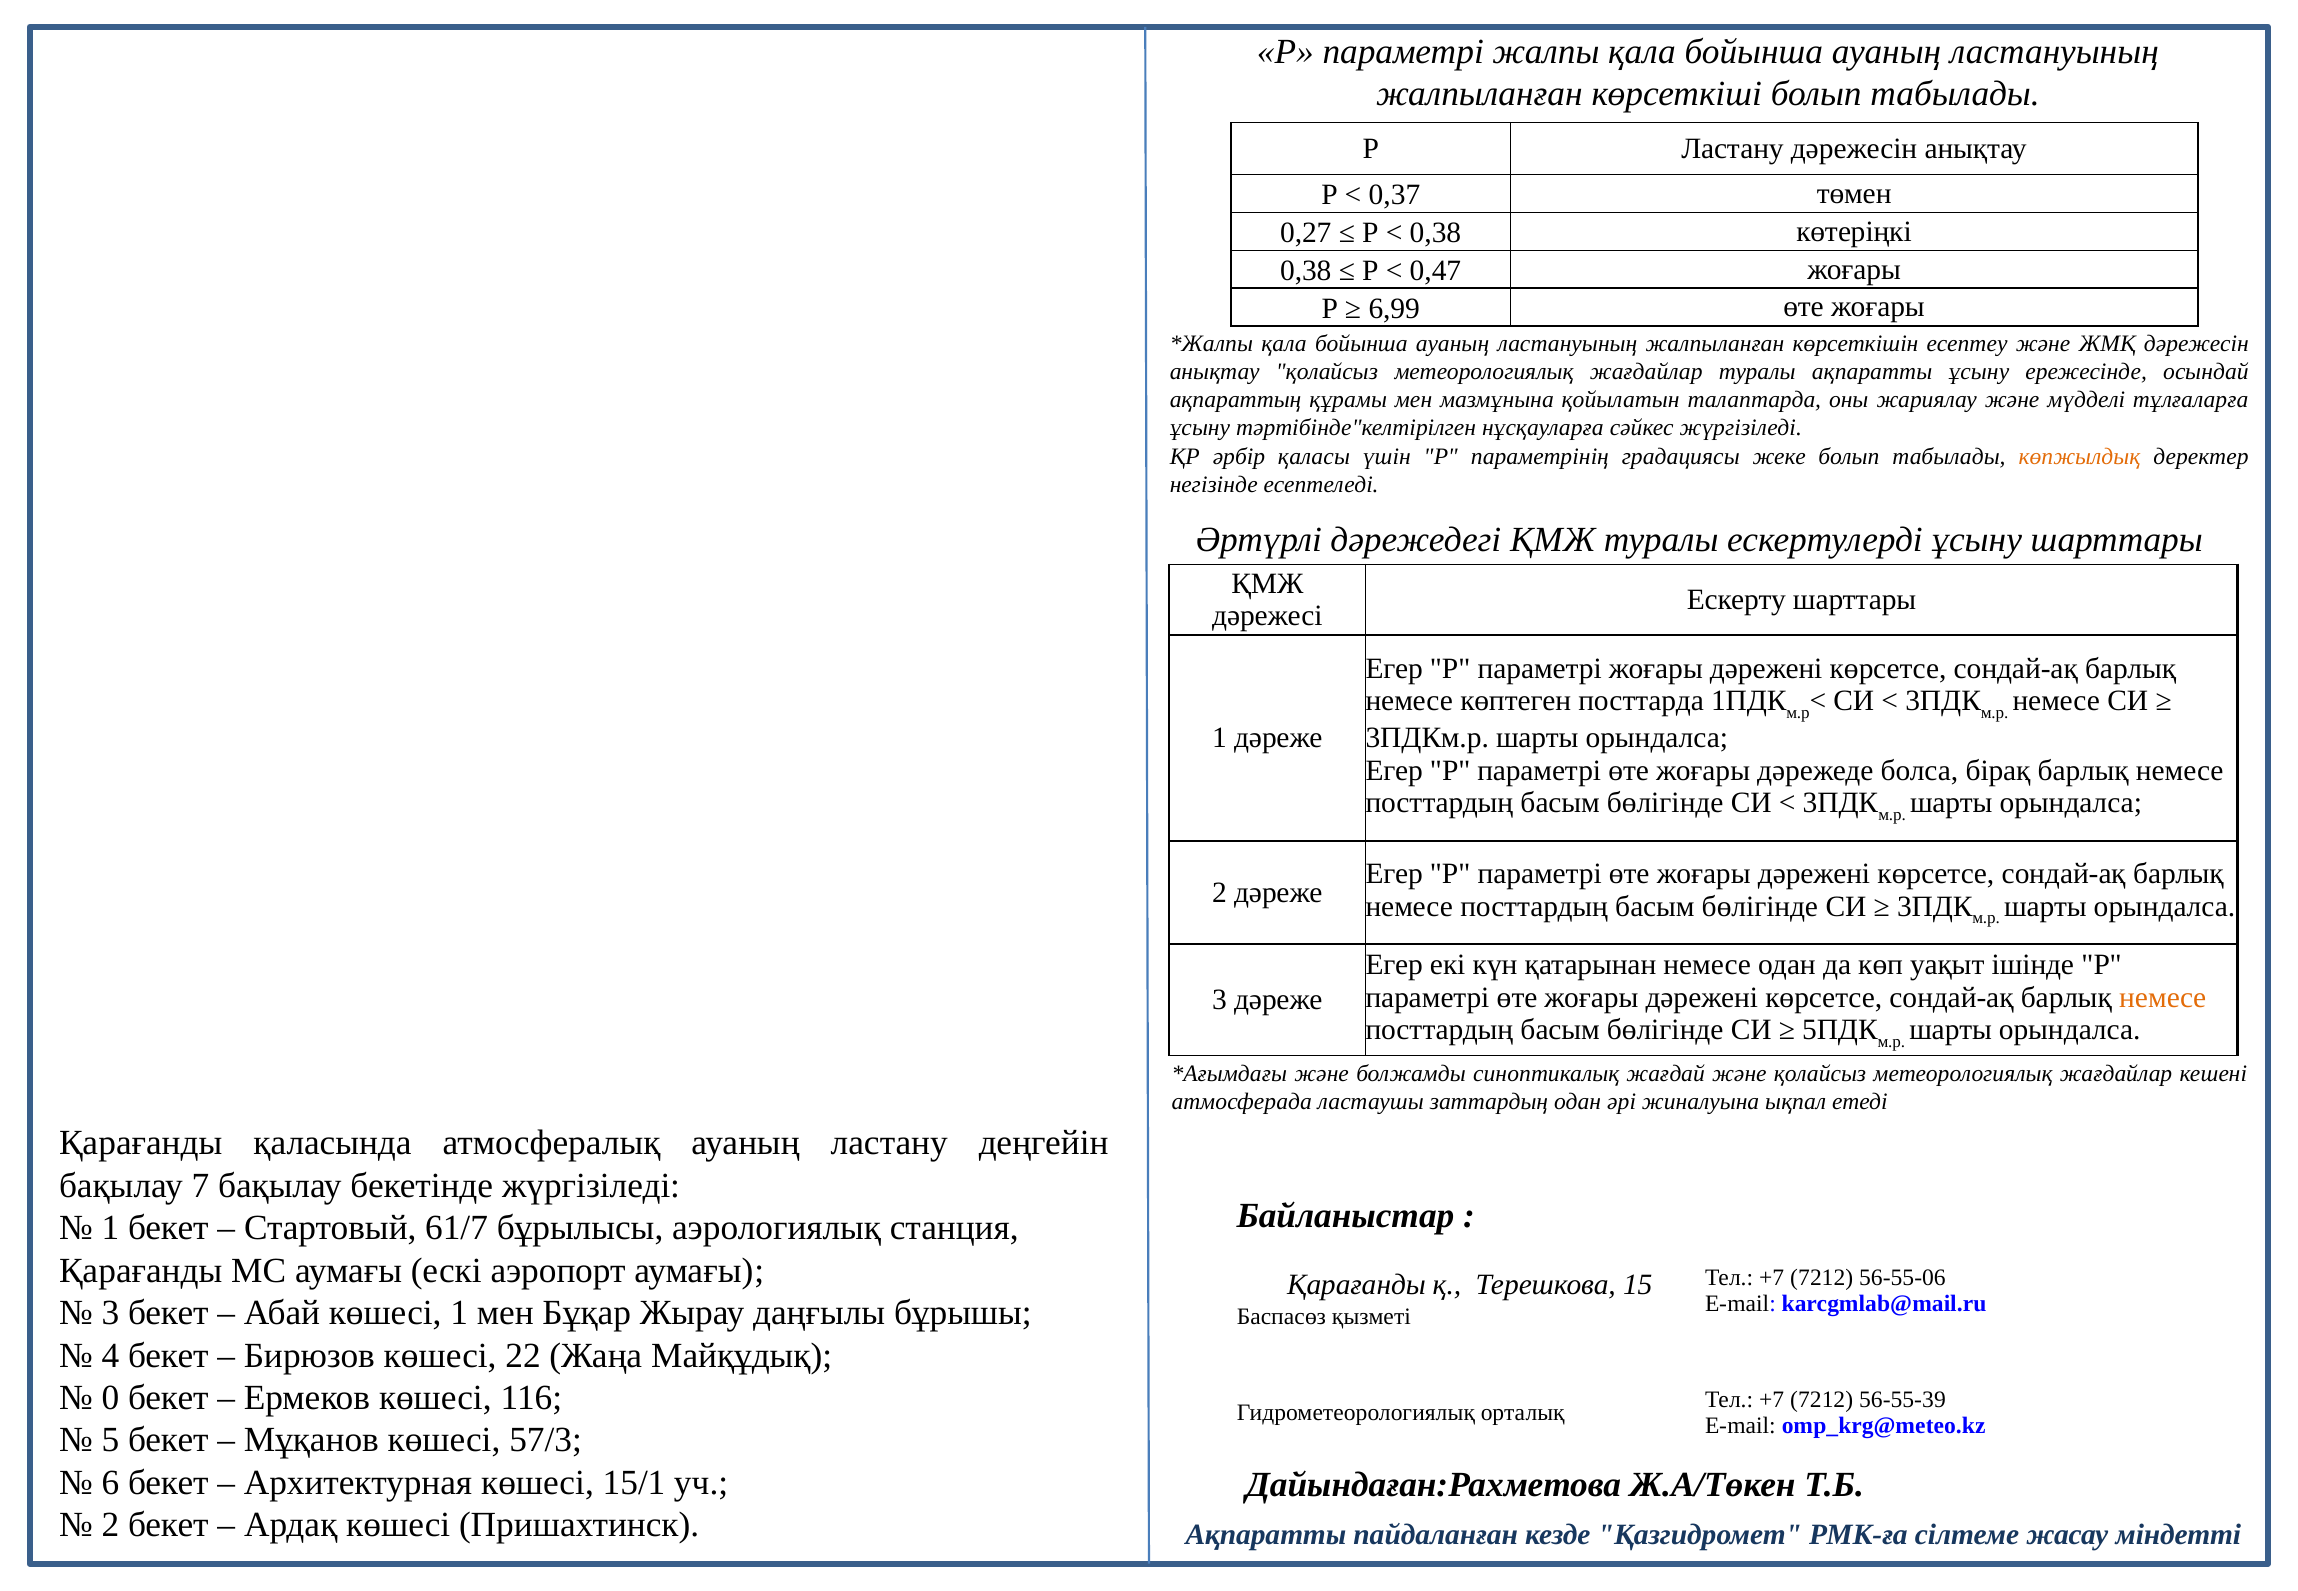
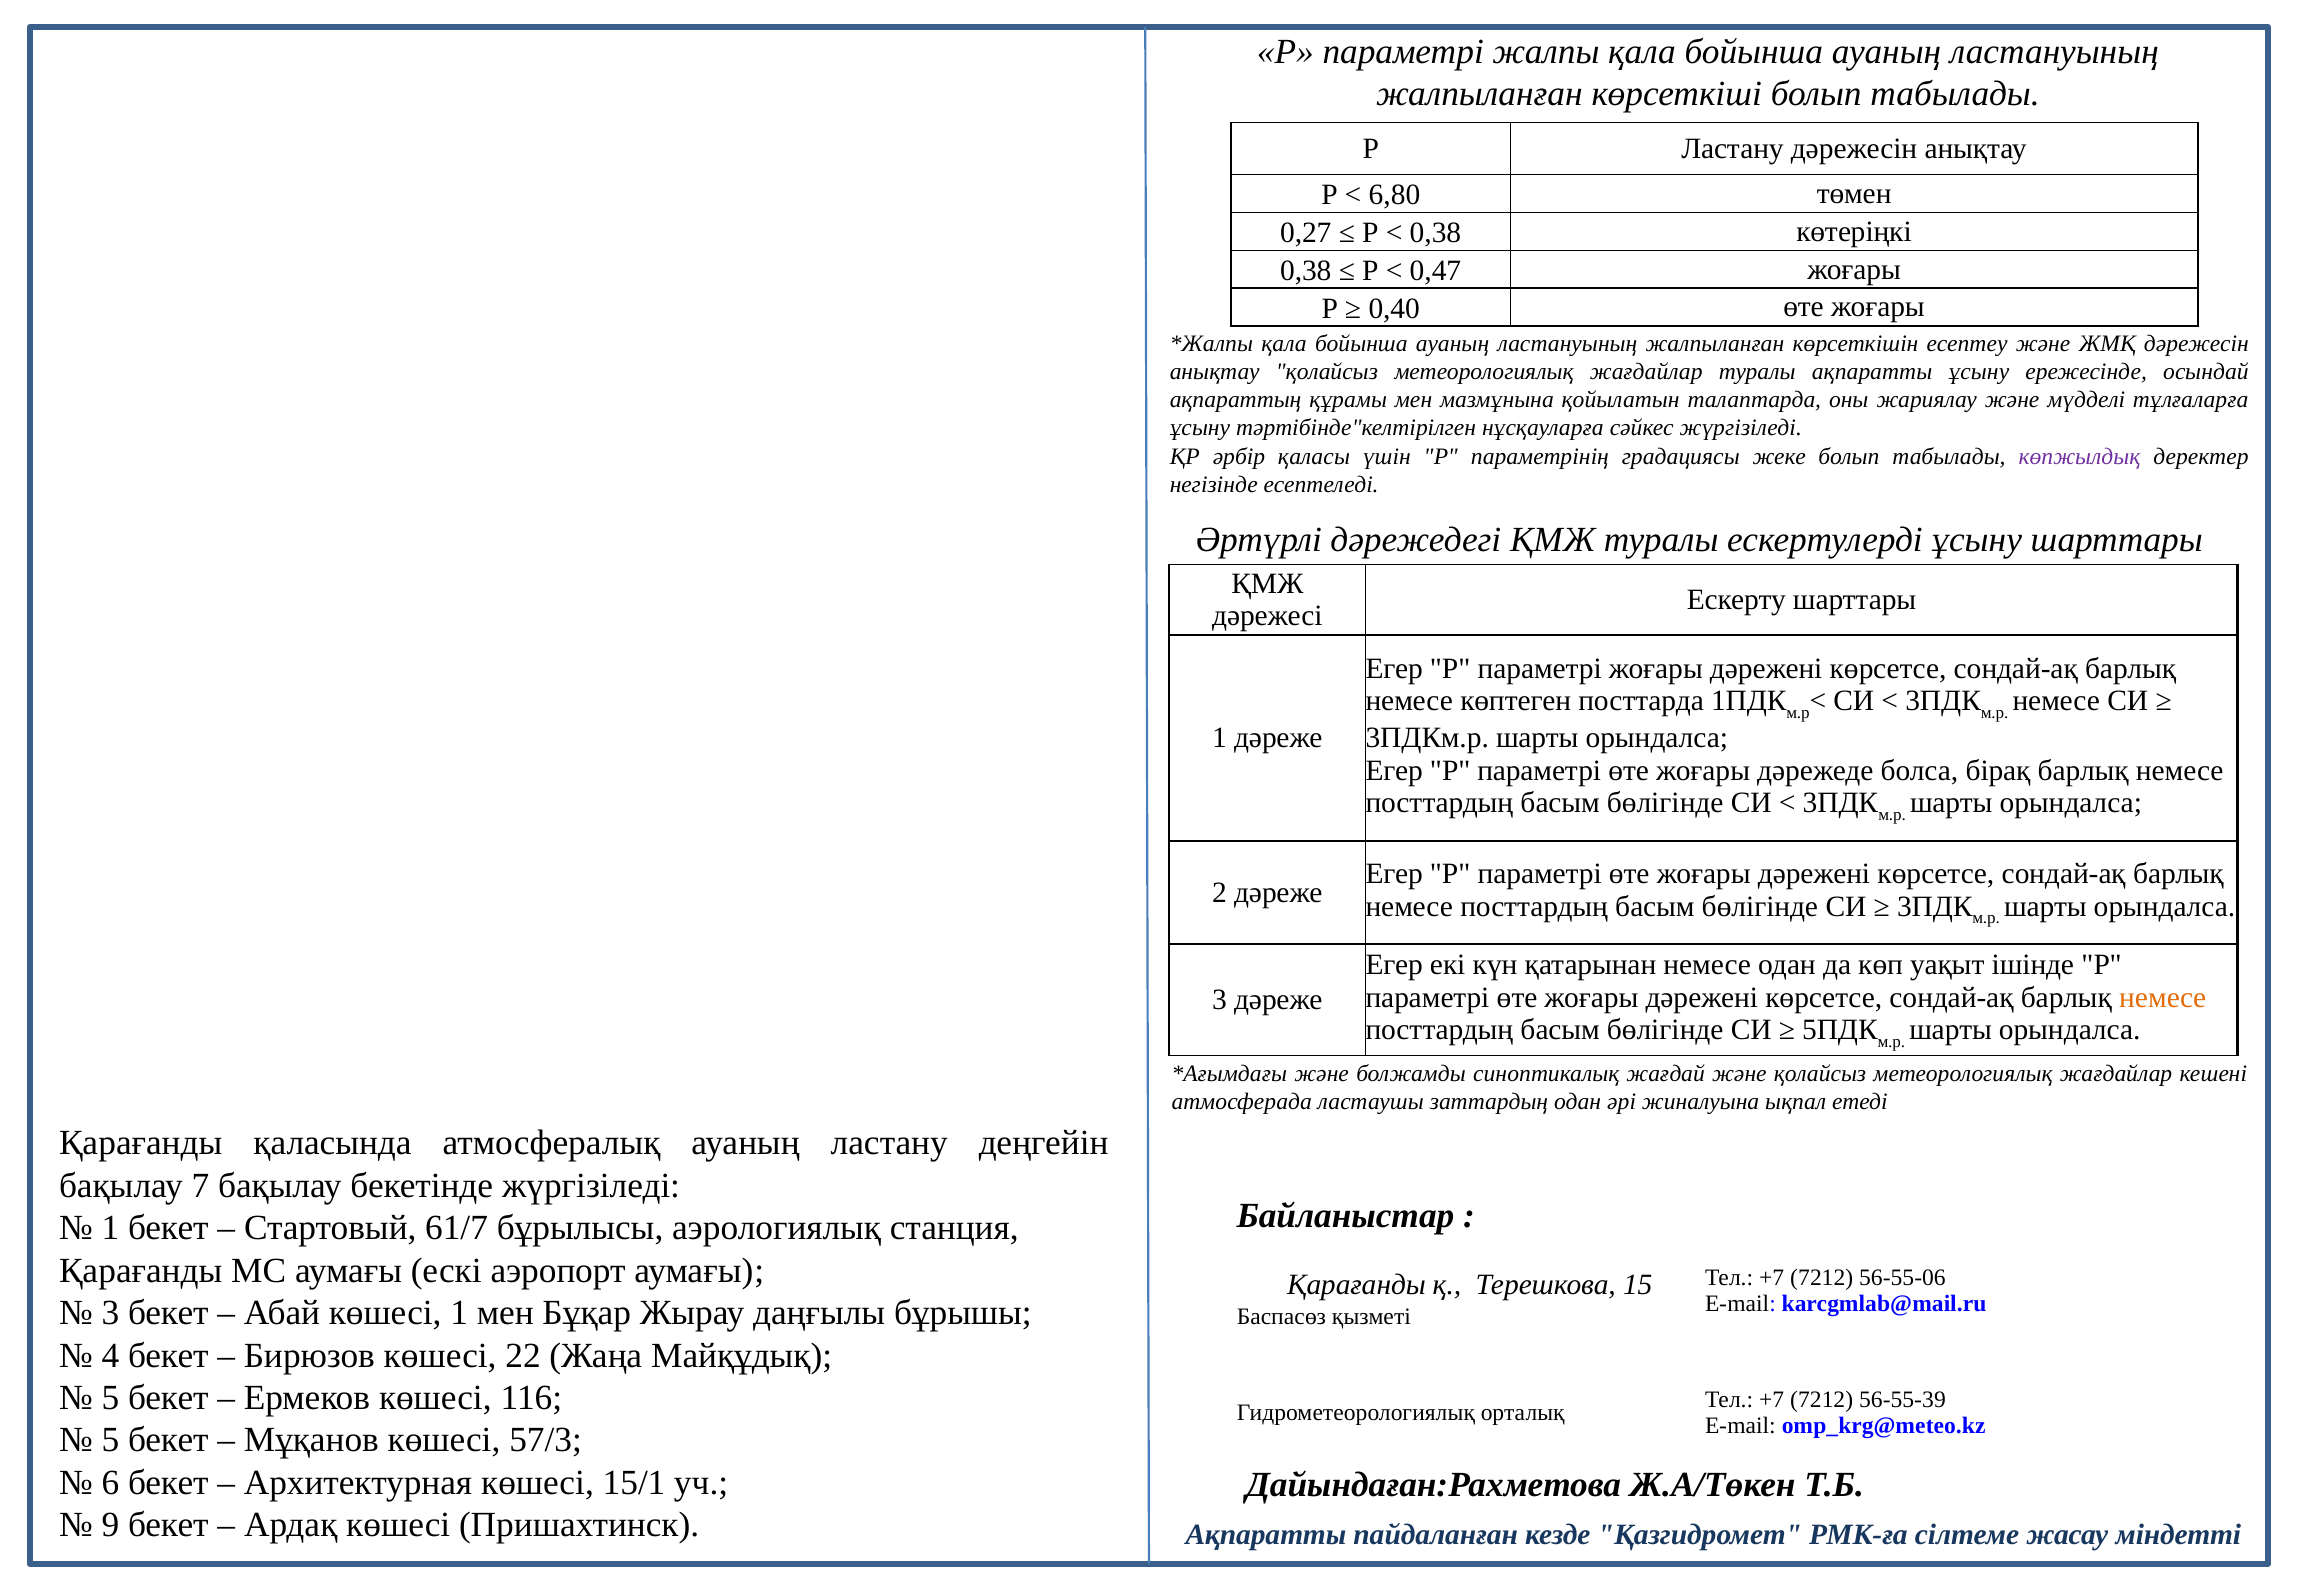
0,37: 0,37 -> 6,80 (1394, 195)
6,99: 6,99 -> 0,40 (1394, 308)
көпжылдық colour: orange -> purple (2079, 456)
0: 0 -> 5 (110, 1398)
2: 2 -> 9 (110, 1525)
